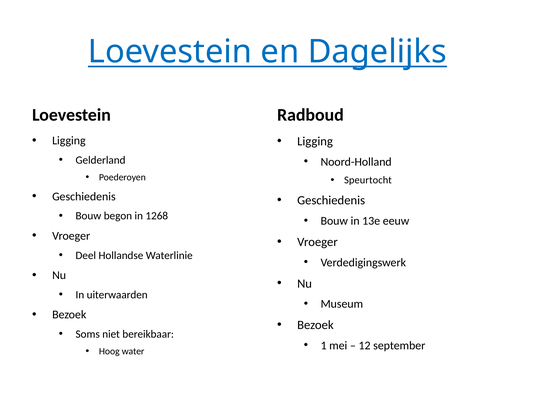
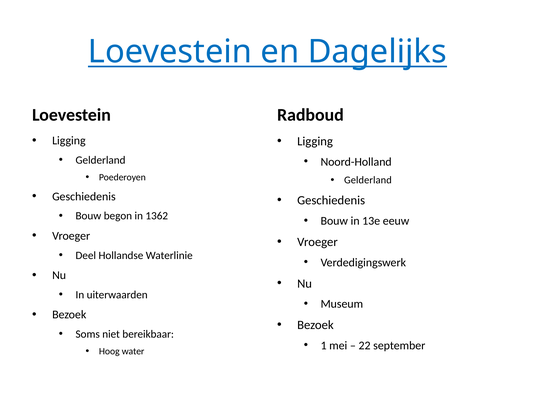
Speurtocht: Speurtocht -> Gelderland (368, 180)
1268: 1268 -> 1362 (157, 216)
12: 12 -> 22 (365, 346)
